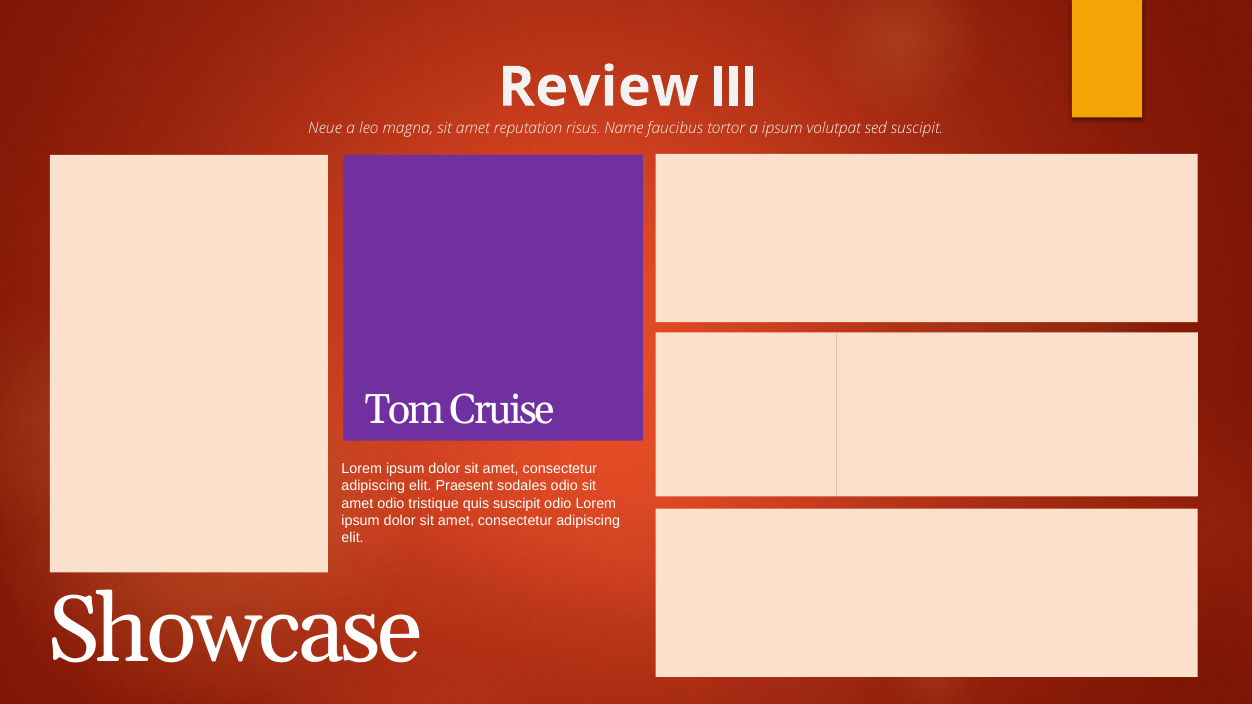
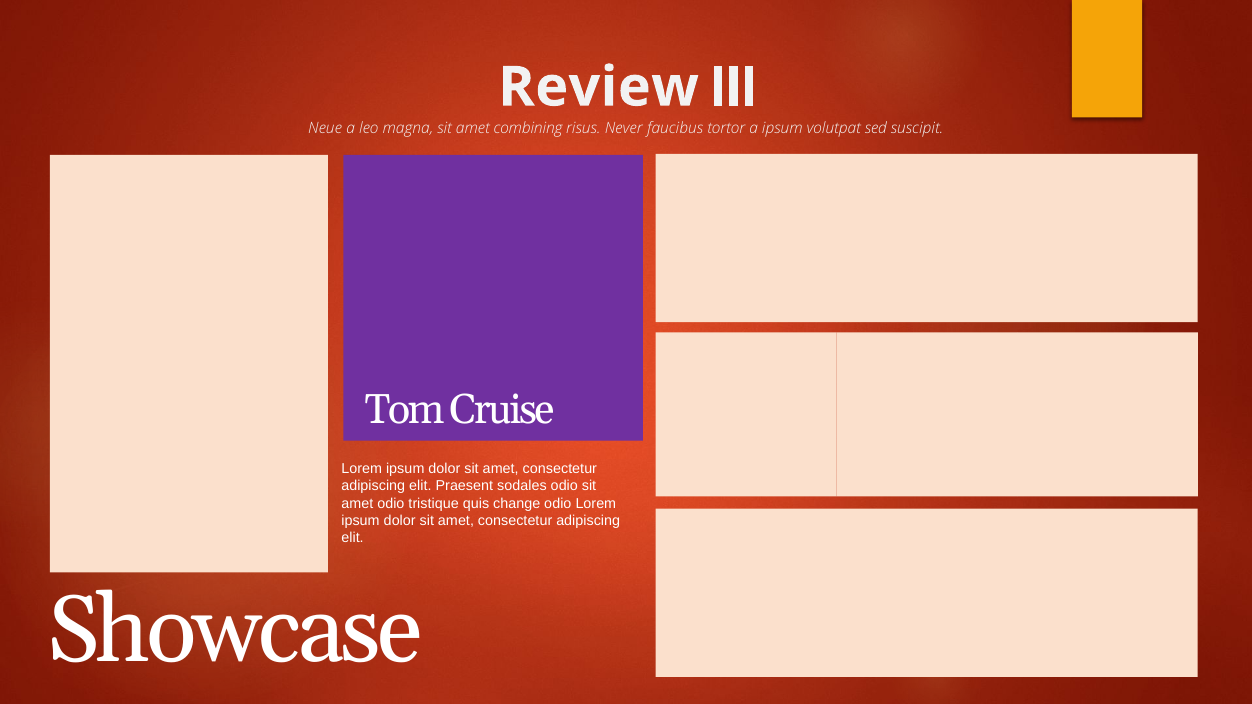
reputation: reputation -> combining (528, 128)
Name: Name -> Never (624, 128)
quis suscipit: suscipit -> change (517, 504)
